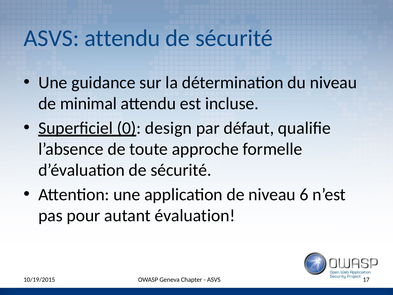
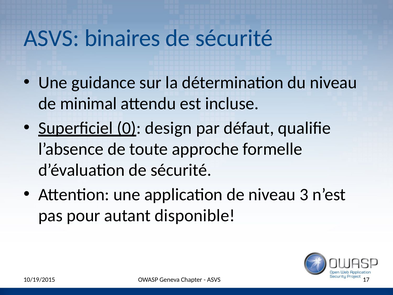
ASVS attendu: attendu -> binaires (122, 38)
6: 6 -> 3 (304, 194)
évaluation: évaluation -> disponible (195, 215)
